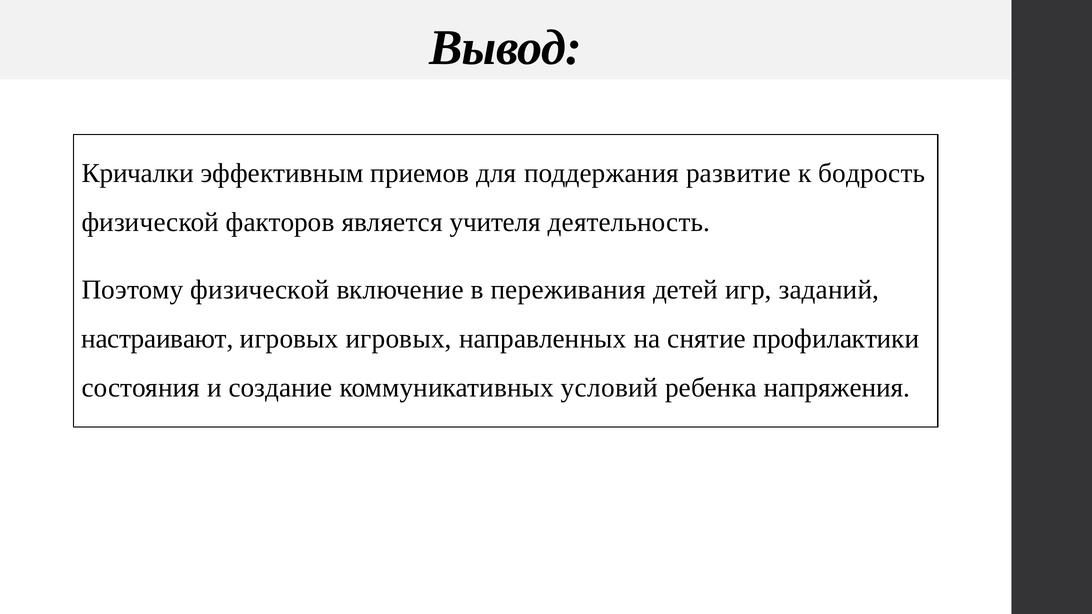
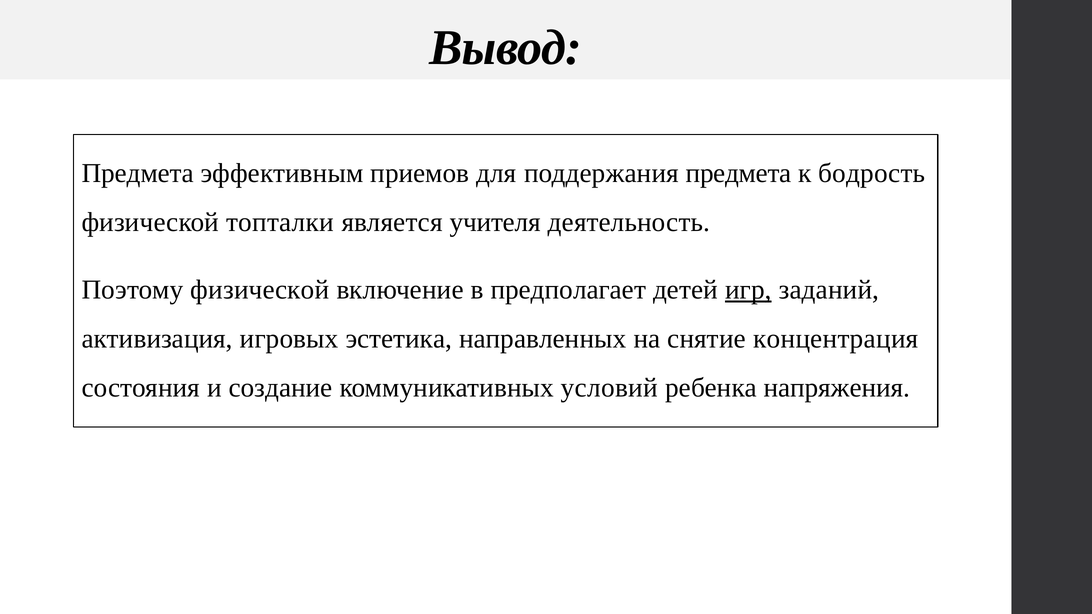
Кричалки: Кричалки -> Предмета (138, 173)
поддержания развитие: развитие -> предмета (739, 173)
факторов: факторов -> топталки (280, 222)
переживания: переживания -> предполагает (568, 290)
игр underline: none -> present (748, 290)
настраивают: настраивают -> активизация (157, 339)
игровых игровых: игровых -> эстетика (399, 339)
профилактики: профилактики -> концентрация (836, 339)
